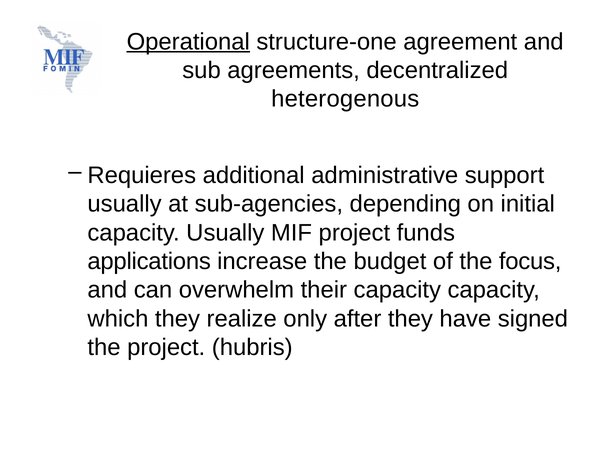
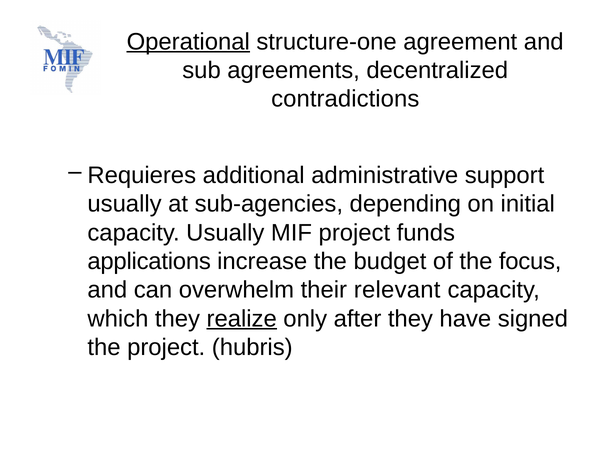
heterogenous: heterogenous -> contradictions (345, 99)
their capacity: capacity -> relevant (397, 290)
realize underline: none -> present (242, 319)
